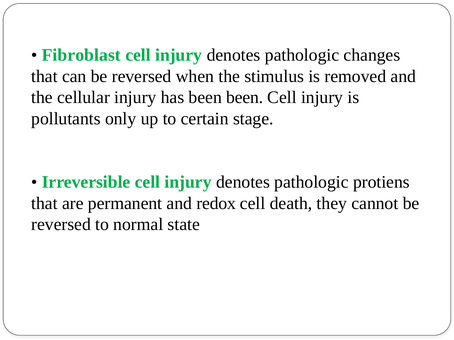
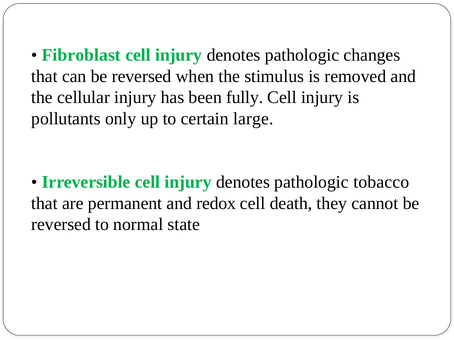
been been: been -> fully (245, 98)
stage: stage -> large (253, 119)
protiens: protiens -> tobacco (381, 182)
